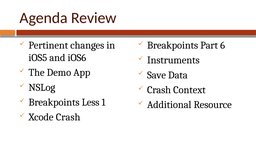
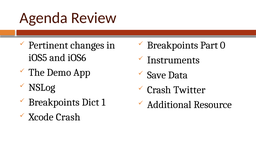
6: 6 -> 0 (223, 45)
Context: Context -> Twitter (189, 90)
Less: Less -> Dict (90, 102)
